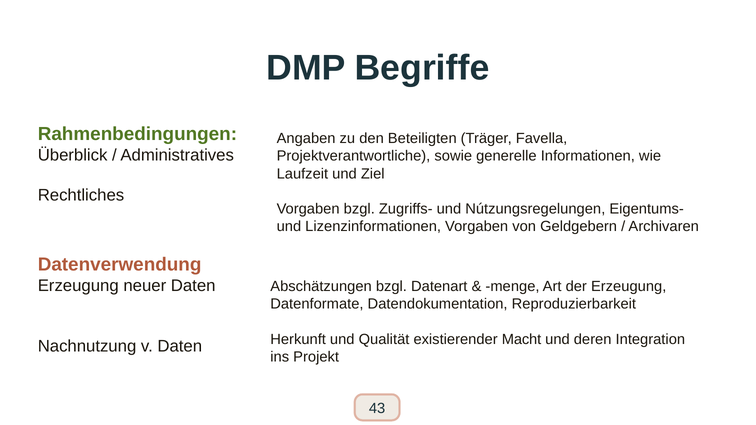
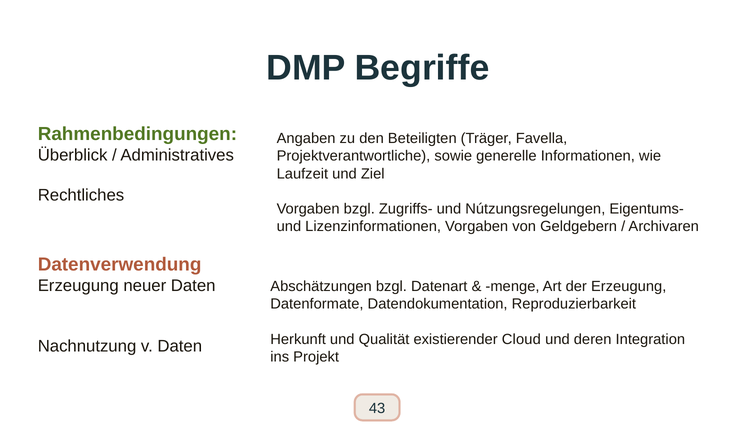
Macht: Macht -> Cloud (521, 340)
